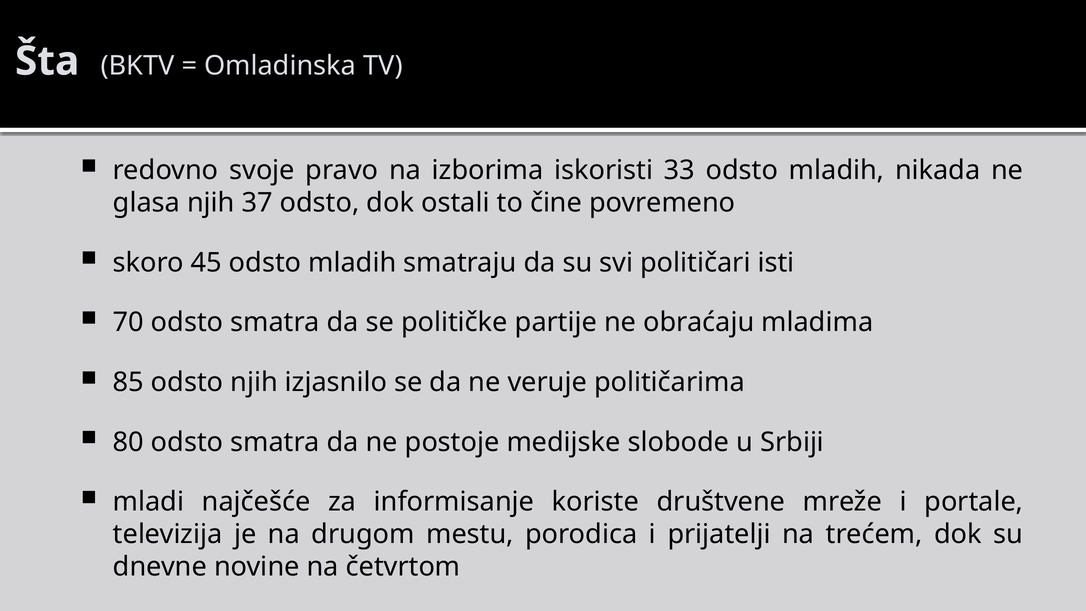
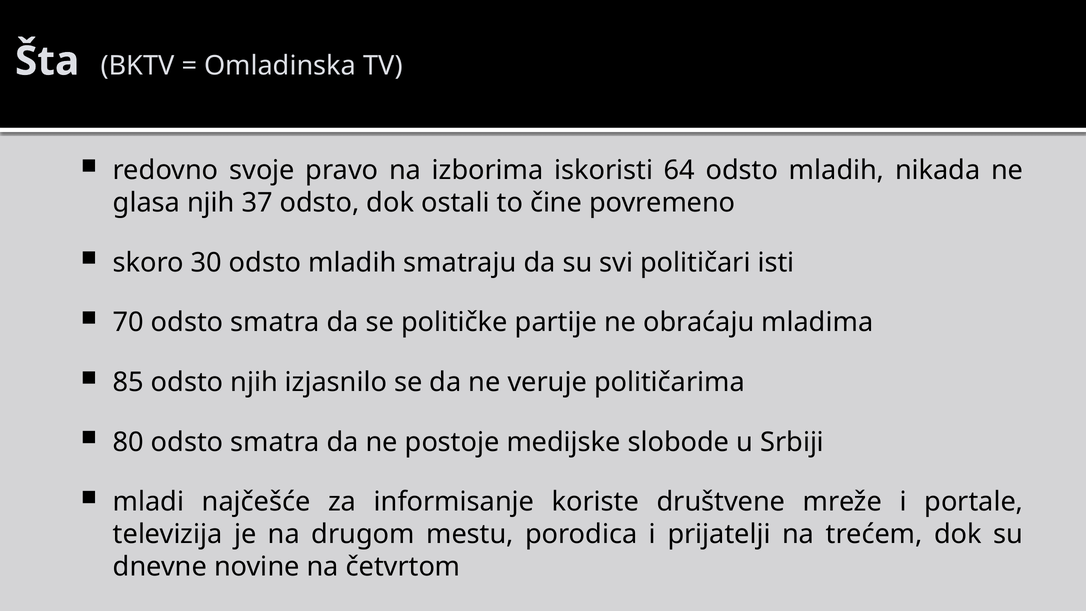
33: 33 -> 64 (679, 170)
45: 45 -> 30 (206, 263)
